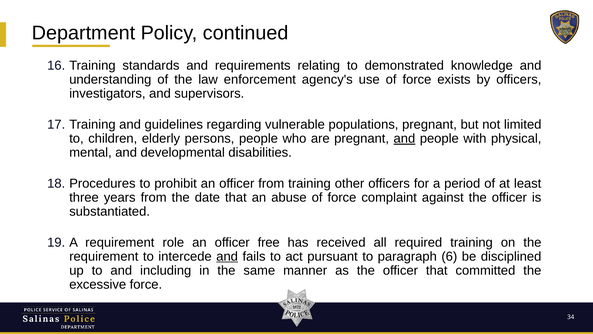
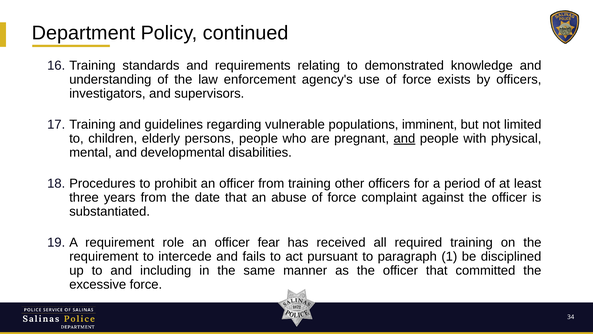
populations pregnant: pregnant -> imminent (430, 124)
free: free -> fear (269, 242)
and underline: present -> none (227, 256)
6: 6 -> 1 (449, 256)
